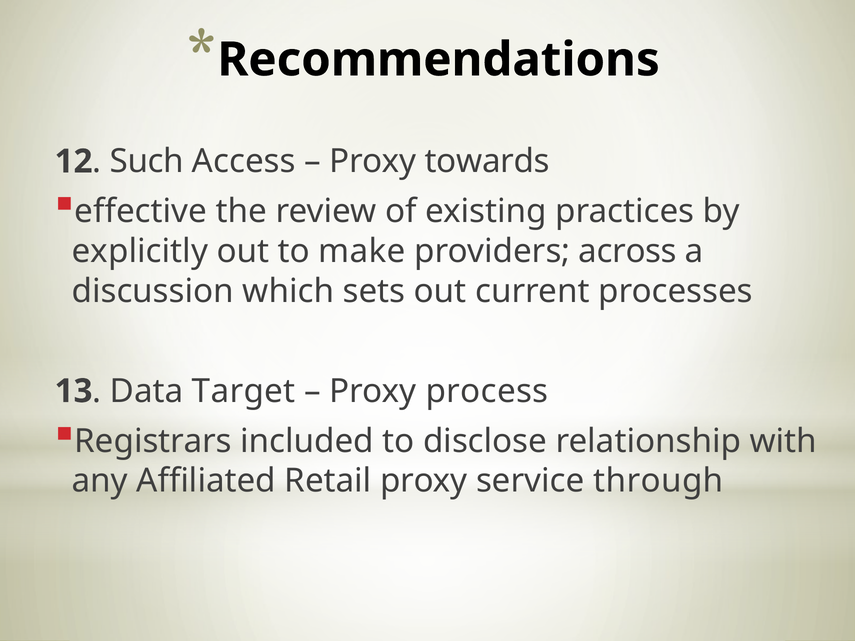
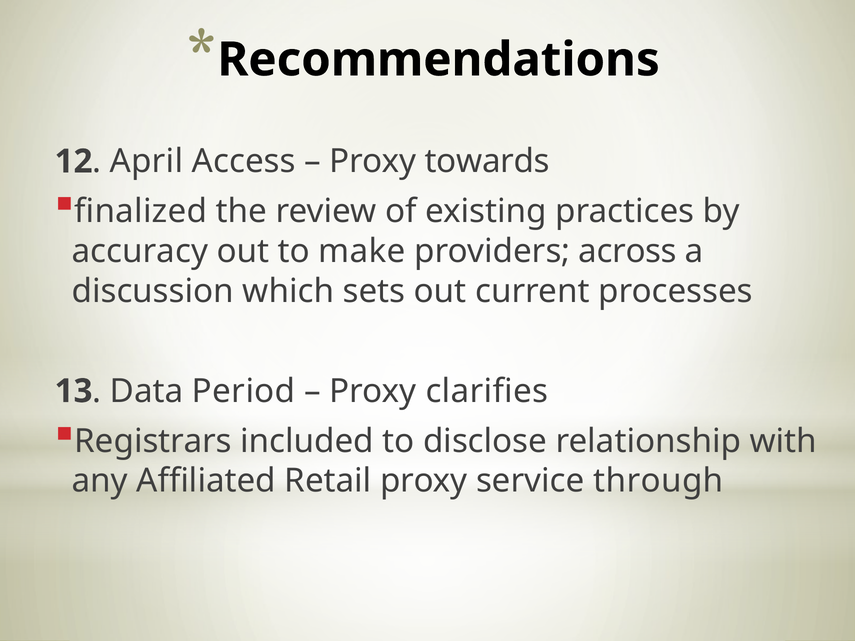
Such: Such -> April (147, 161)
effective: effective -> finalized (141, 212)
explicitly: explicitly -> accuracy (140, 251)
Target: Target -> Period (244, 391)
process: process -> clarifies (487, 391)
